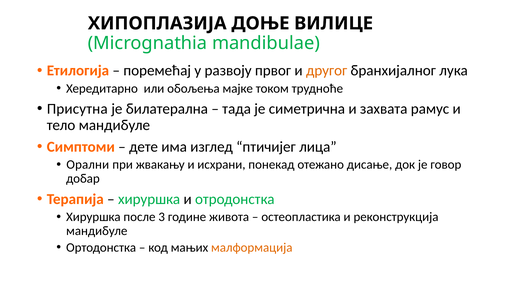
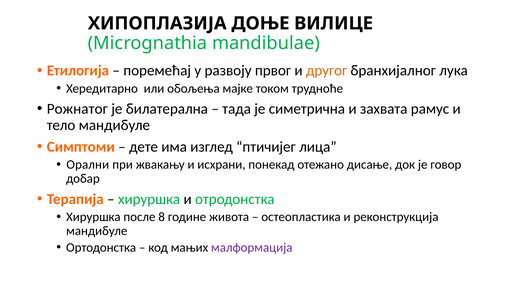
Присутна: Присутна -> Рожнатог (77, 109)
3: 3 -> 8 (162, 217)
малформација colour: orange -> purple (252, 247)
